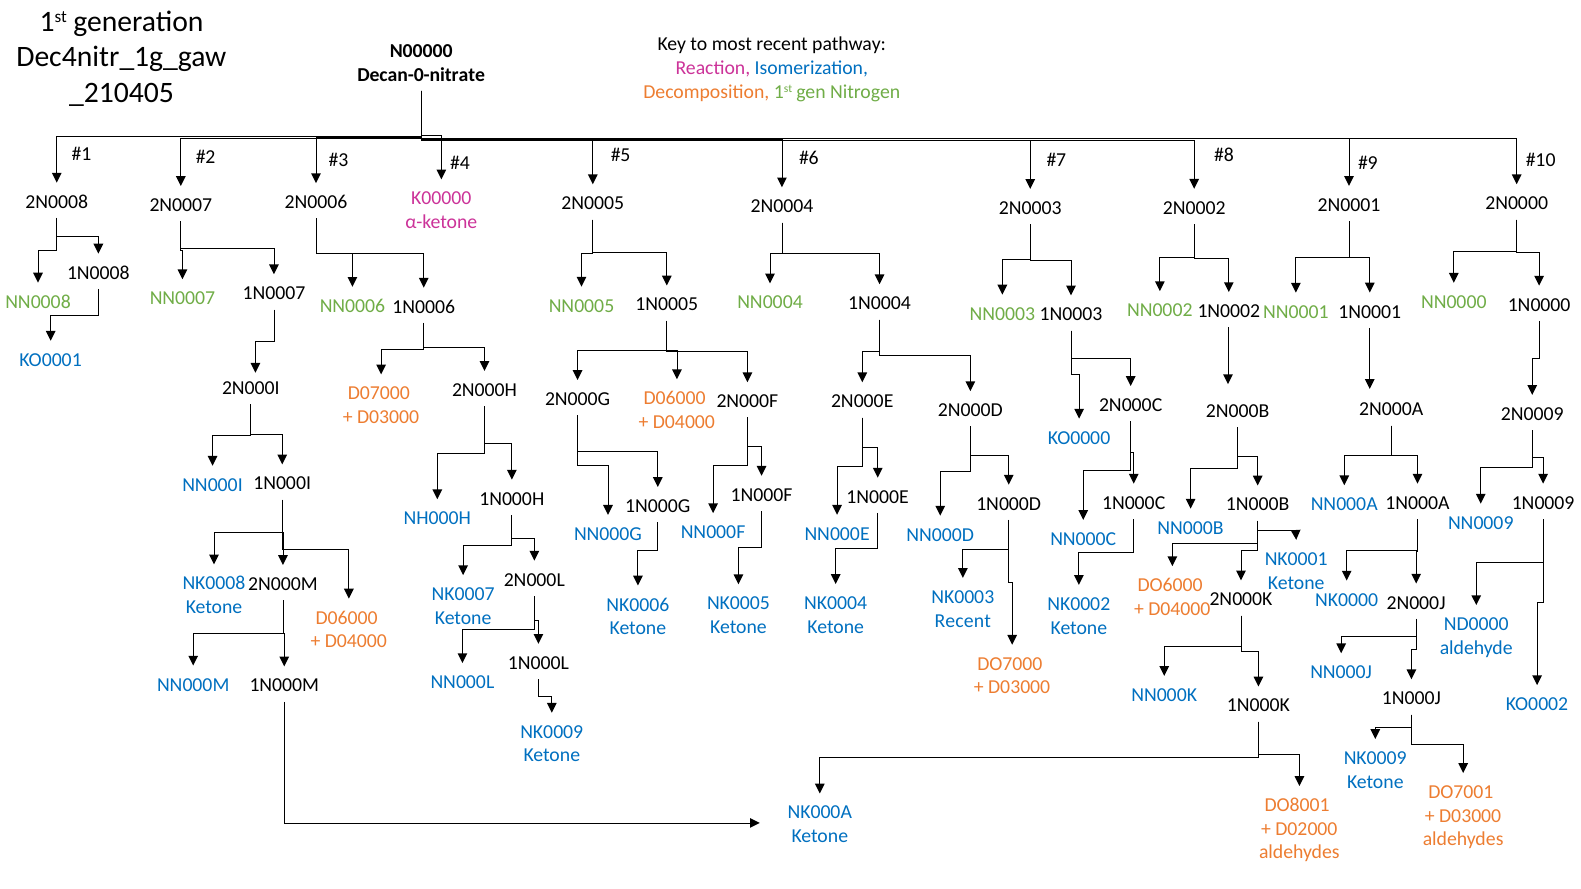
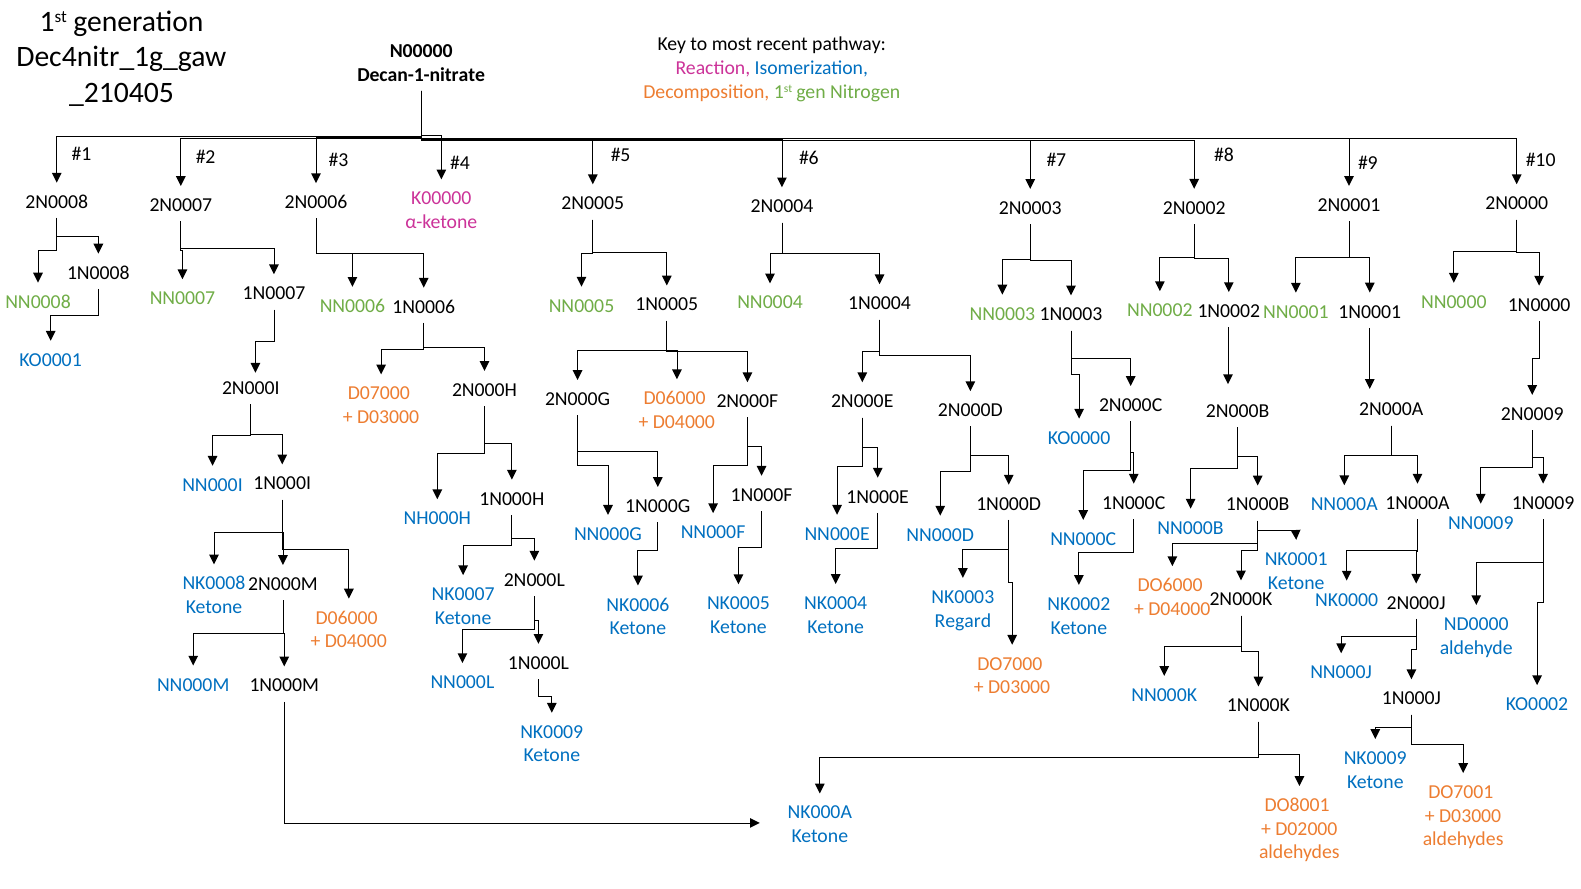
Decan-0-nitrate: Decan-0-nitrate -> Decan-1-nitrate (421, 75)
Recent: Recent -> Regard (963, 621)
